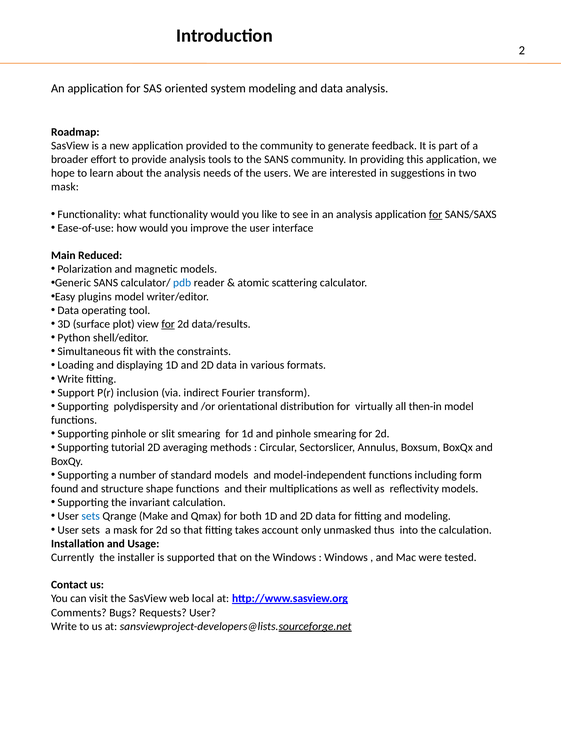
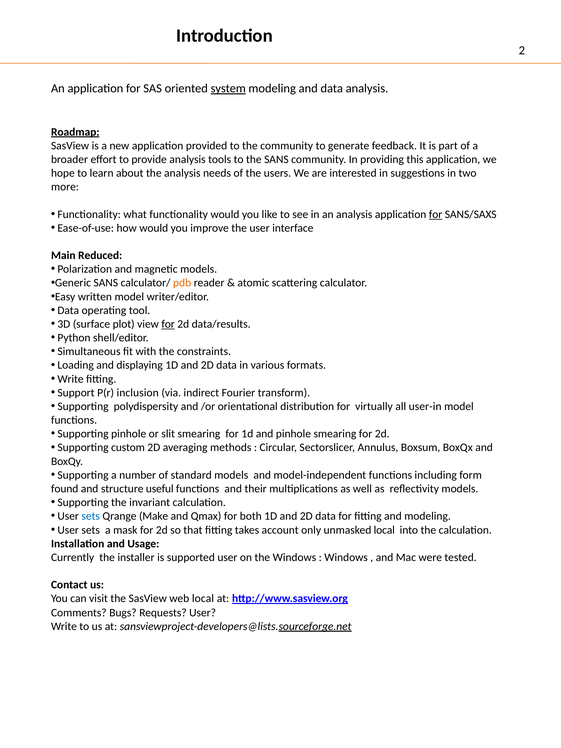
system underline: none -> present (228, 88)
Roadmap underline: none -> present (75, 132)
mask: mask -> more (65, 187)
pdb colour: blue -> orange (182, 283)
plugins: plugins -> written (95, 297)
then-in: then-in -> user-in (425, 406)
tutorial: tutorial -> custom (128, 448)
shape: shape -> useful (160, 489)
unmasked thus: thus -> local (384, 530)
supported that: that -> user (227, 557)
